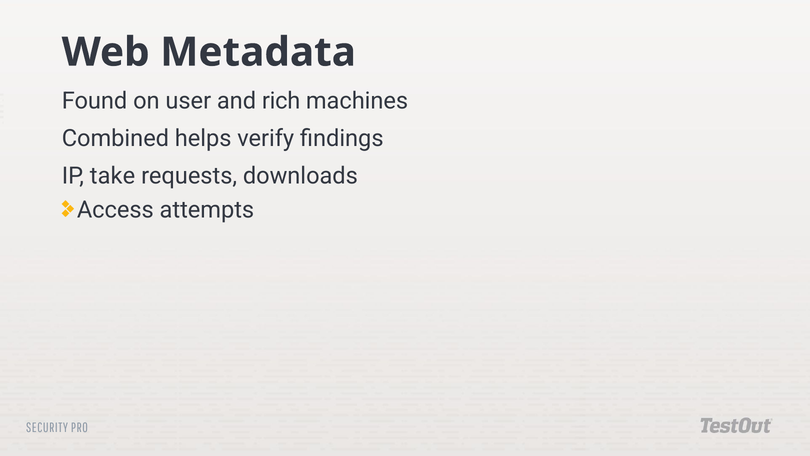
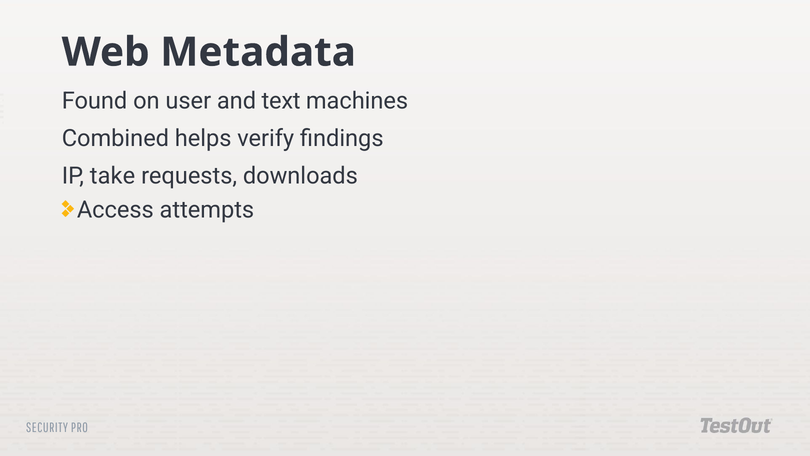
rich: rich -> text (281, 101)
